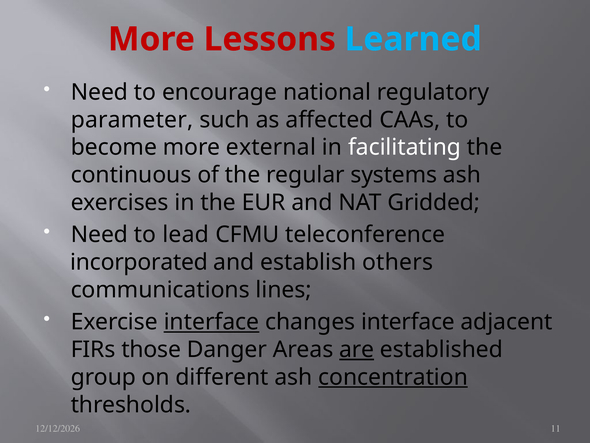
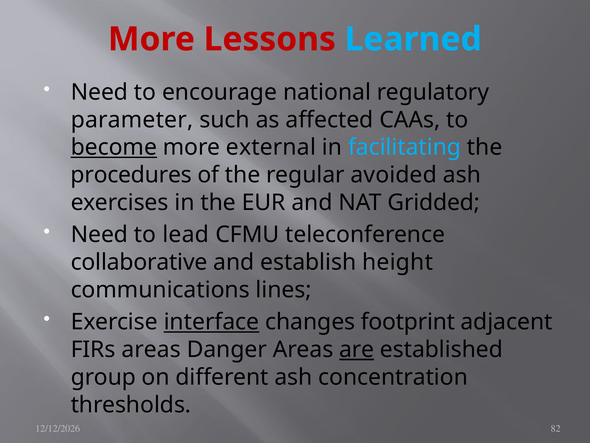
become underline: none -> present (114, 147)
facilitating colour: white -> light blue (405, 147)
continuous: continuous -> procedures (131, 175)
systems: systems -> avoided (394, 175)
incorporated: incorporated -> collaborative (139, 262)
others: others -> height (398, 262)
changes interface: interface -> footprint (408, 322)
FIRs those: those -> areas (151, 349)
concentration underline: present -> none (393, 377)
11: 11 -> 82 (556, 428)
